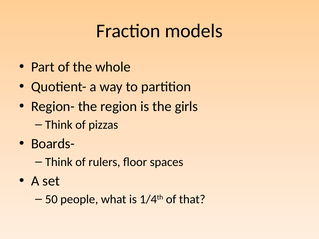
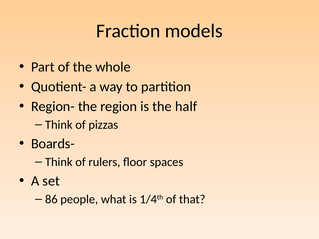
girls: girls -> half (186, 107)
50: 50 -> 86 (51, 199)
